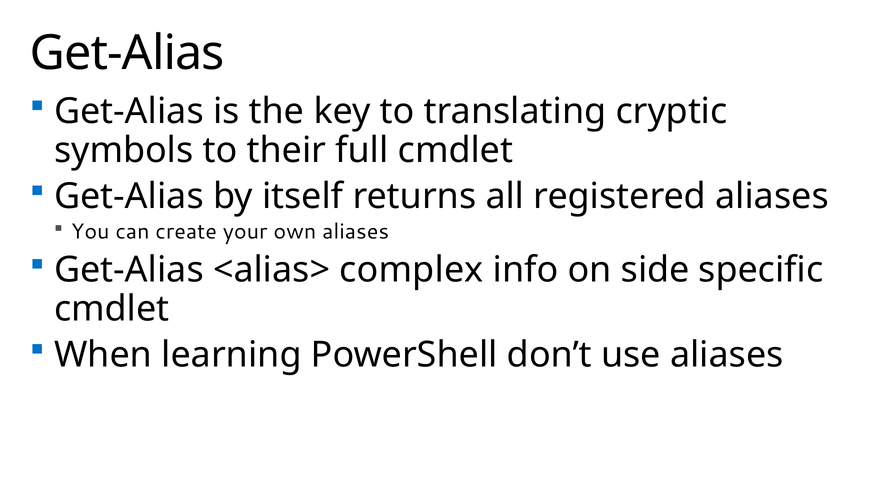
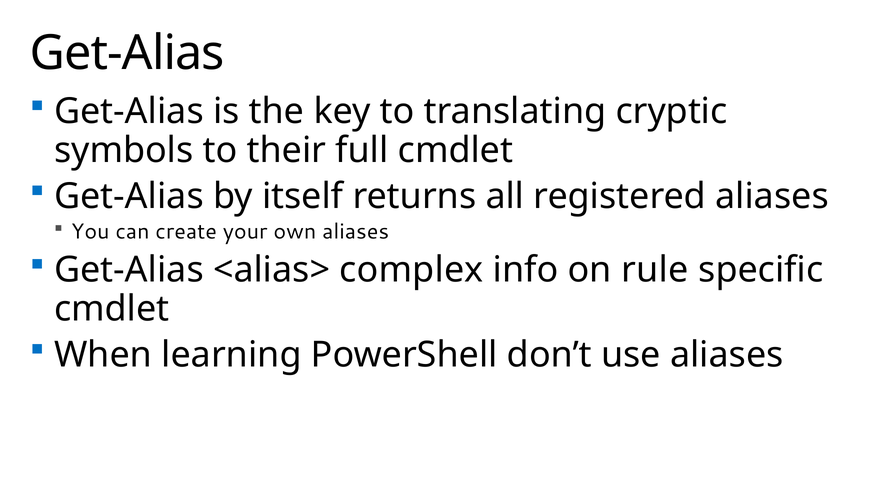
side: side -> rule (655, 270)
